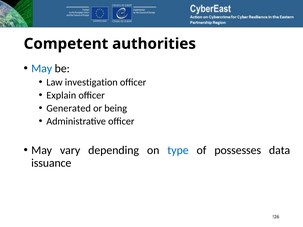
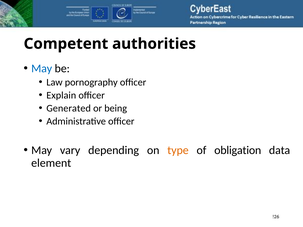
investigation: investigation -> pornography (91, 82)
type colour: blue -> orange (178, 150)
possesses: possesses -> obligation (238, 150)
issuance: issuance -> element (51, 163)
